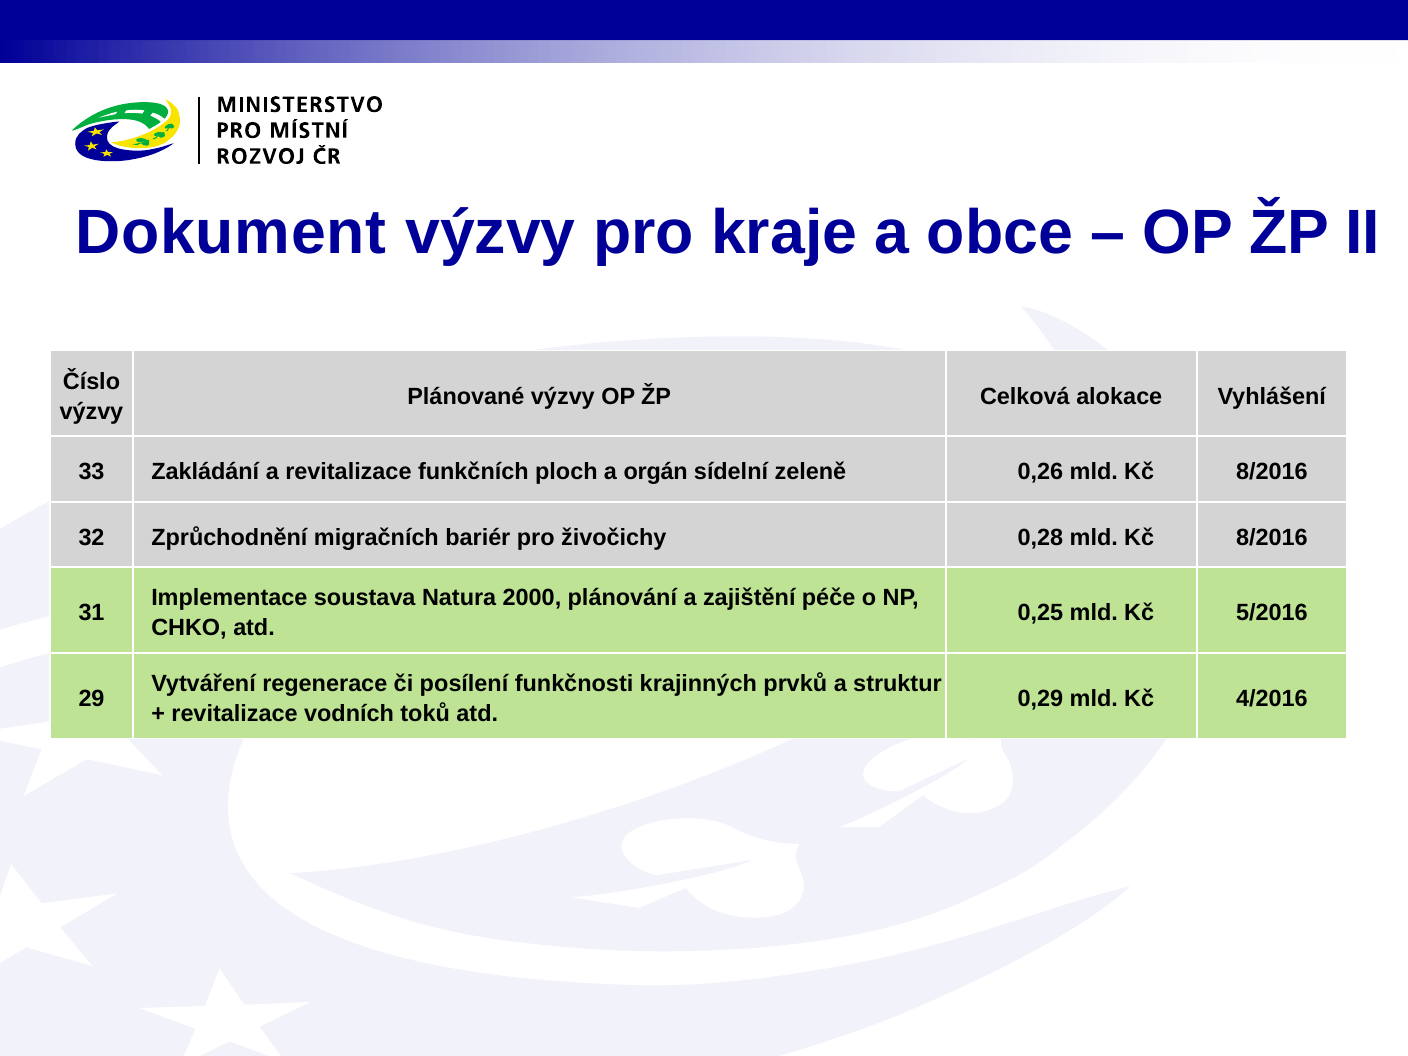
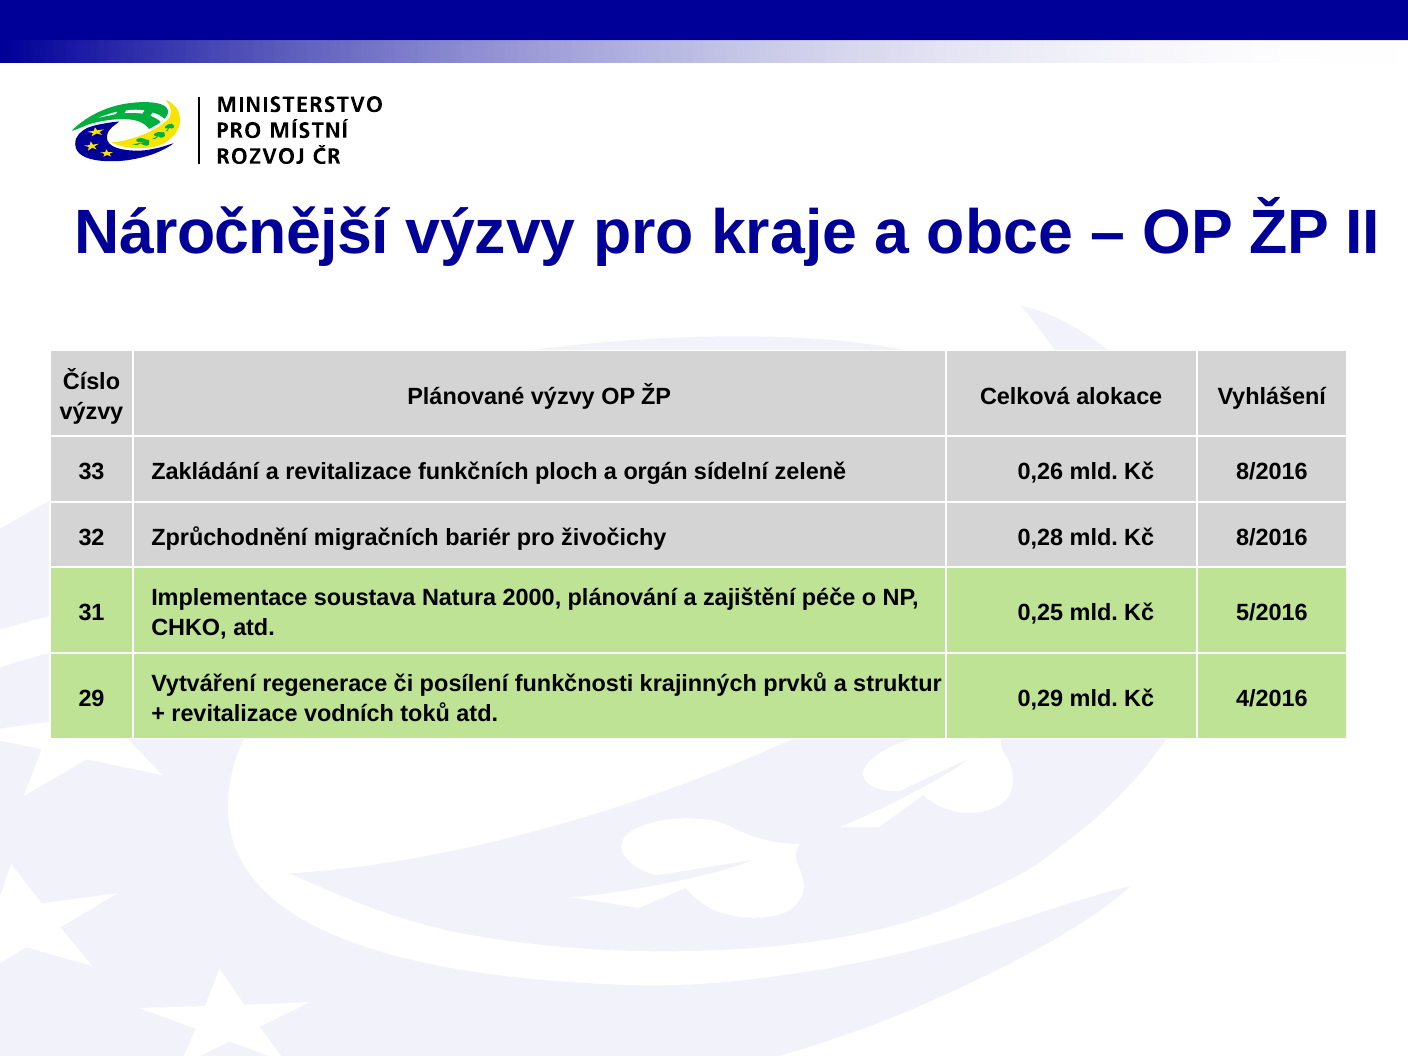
Dokument: Dokument -> Náročnější (232, 233)
